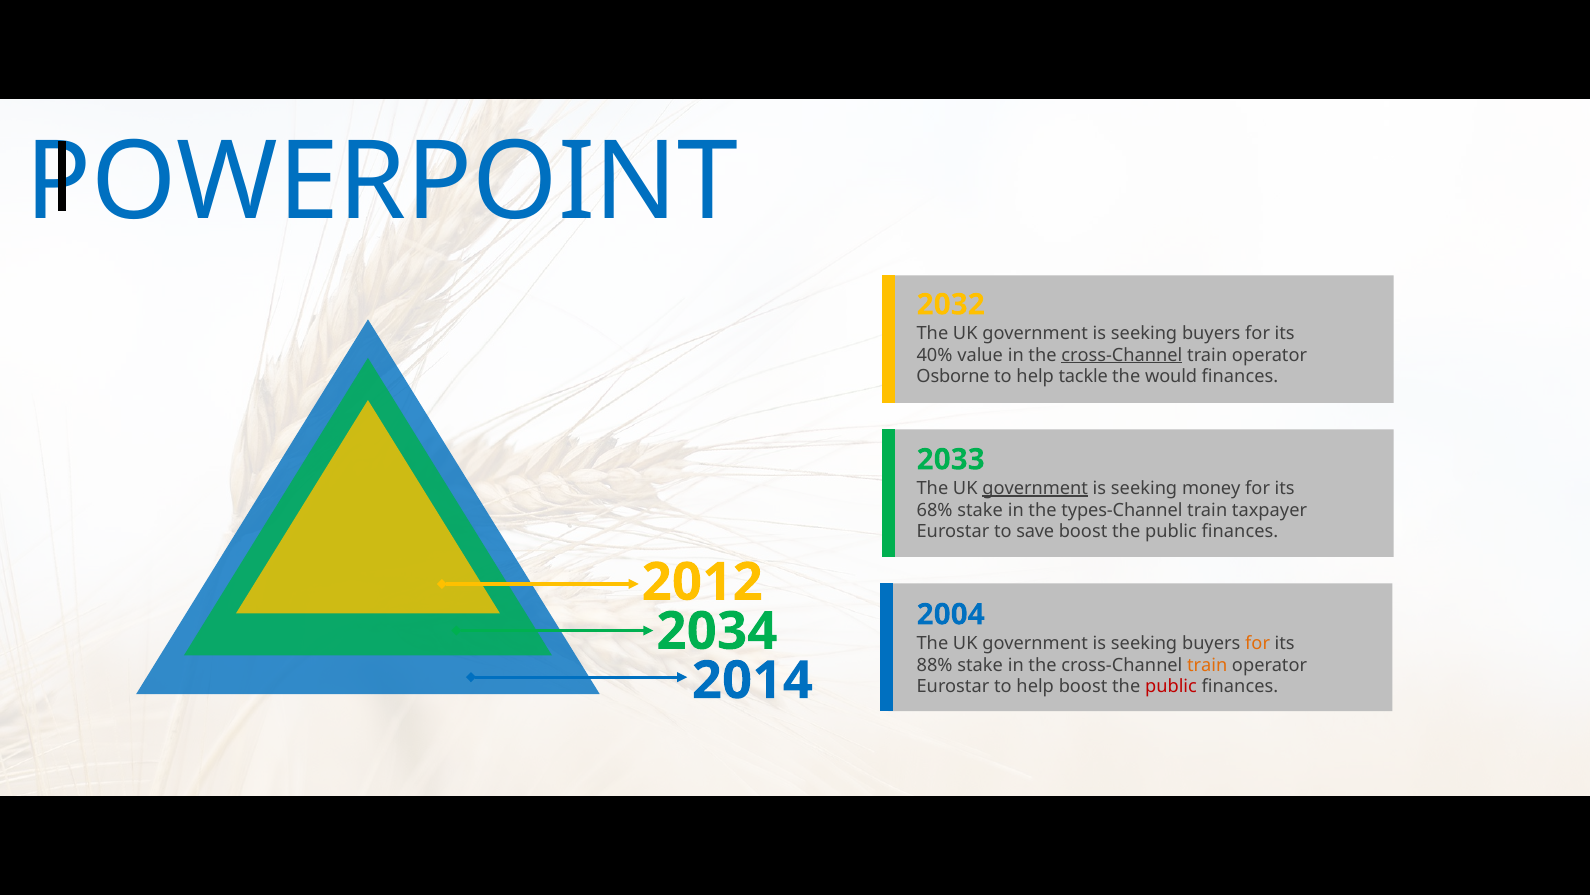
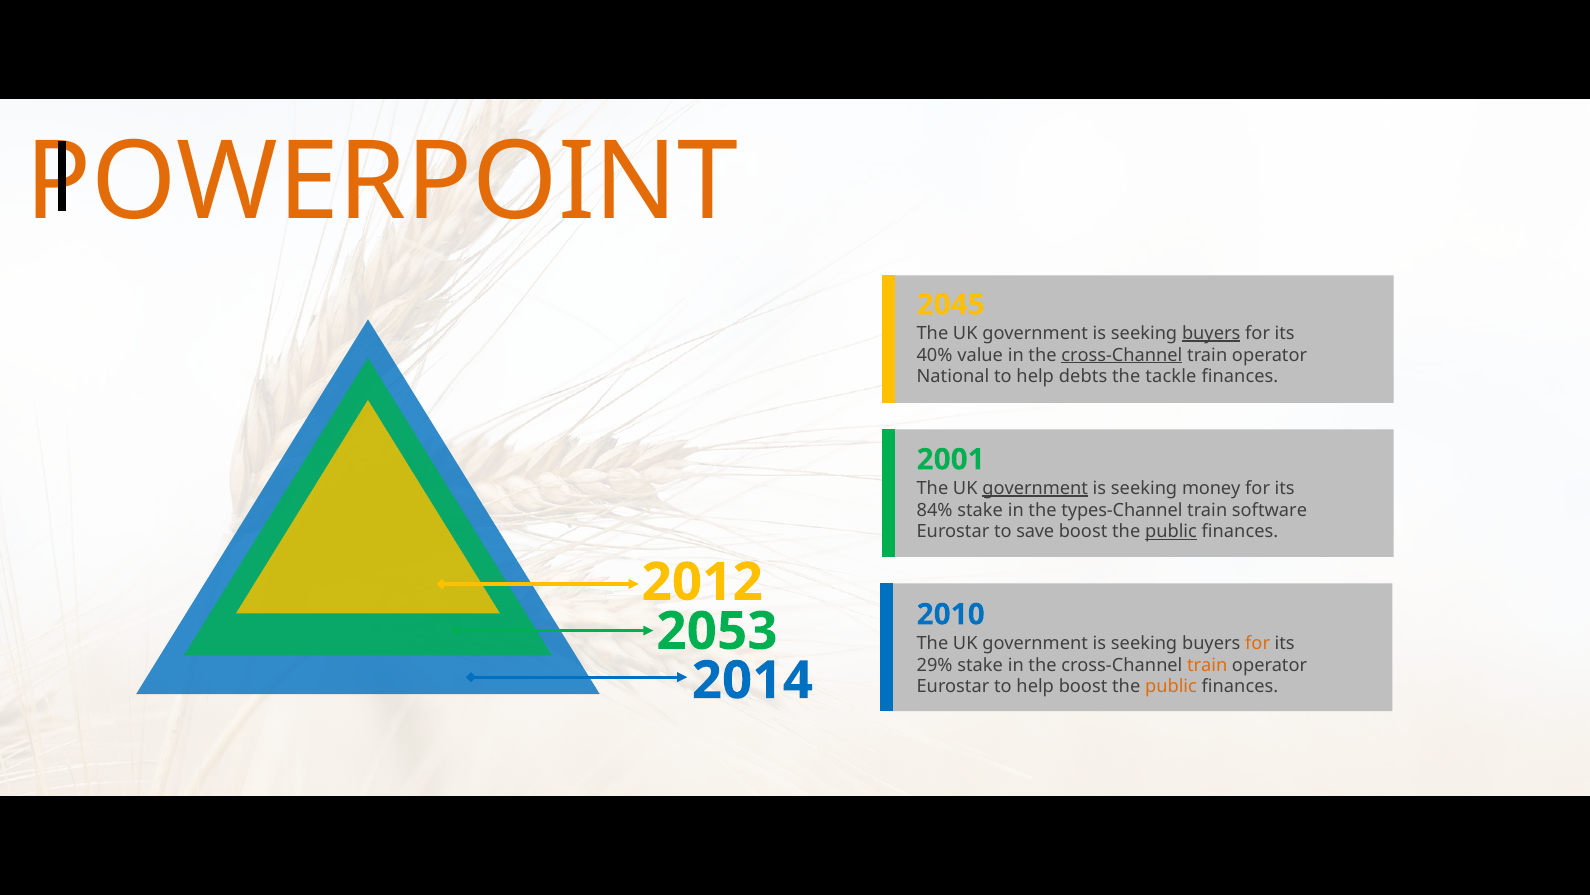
POWERPOINT colour: blue -> orange (382, 183)
2032: 2032 -> 2045 (951, 304)
buyers underline: none -> present (1211, 333)
Osborne: Osborne -> National (953, 377)
tackle: tackle -> debts (1083, 377)
would: would -> tackle (1171, 377)
2033: 2033 -> 2001 (951, 459)
68%: 68% -> 84% (935, 510)
taxpayer: taxpayer -> software (1269, 510)
public underline: none -> present (1171, 532)
2004: 2004 -> 2010 (951, 614)
2034: 2034 -> 2053 (717, 631)
88%: 88% -> 29% (935, 665)
public colour: red -> orange (1171, 687)
